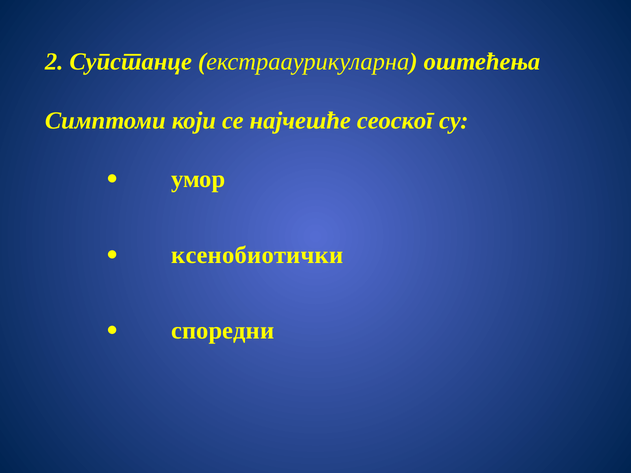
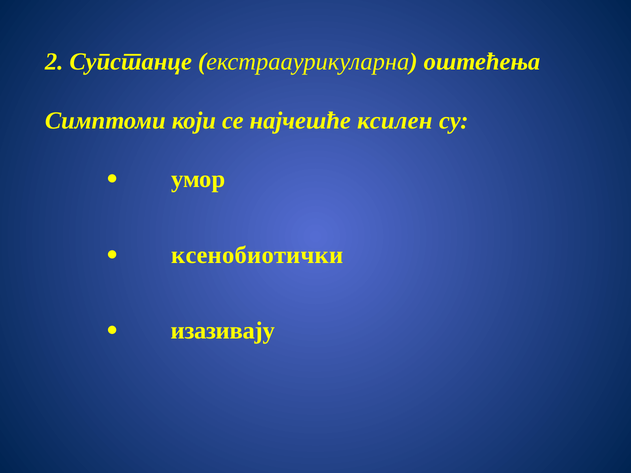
сеоског: сеоског -> ксилен (395, 121)
споредни: споредни -> изазивају (223, 331)
